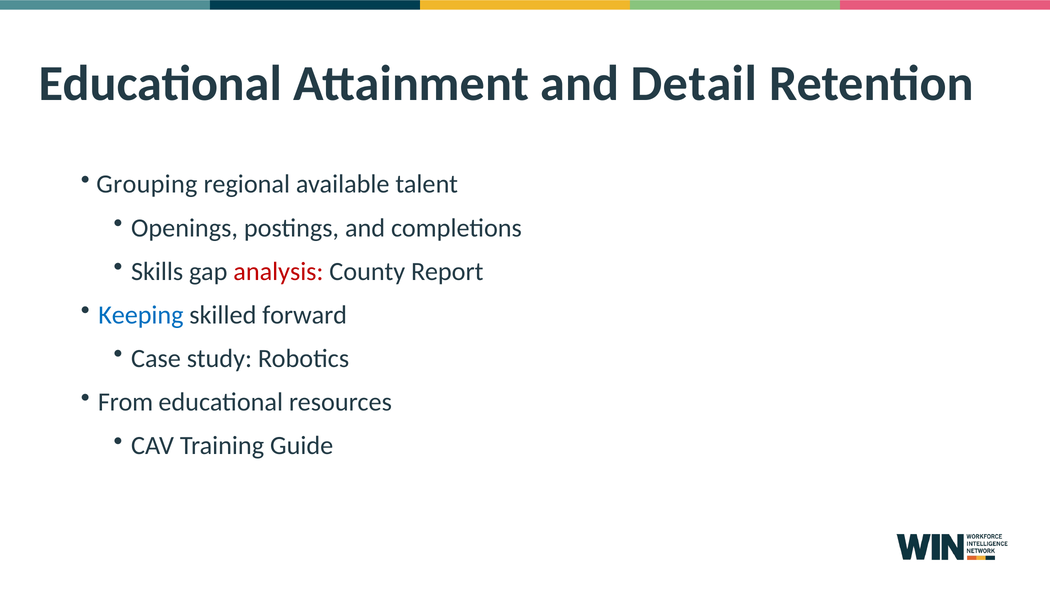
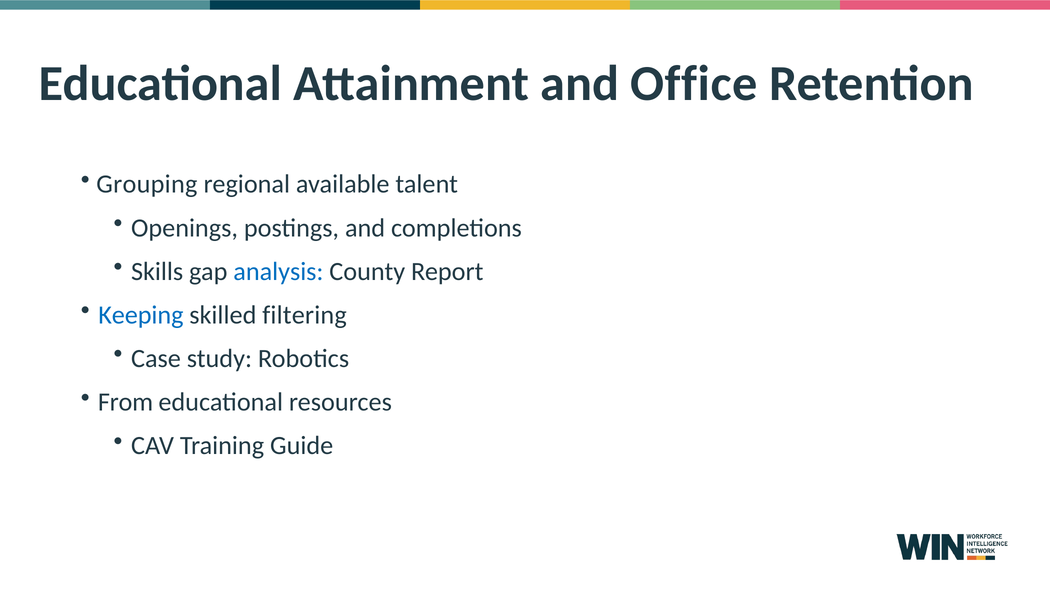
Detail: Detail -> Office (694, 84)
analysis colour: red -> blue (278, 271)
forward: forward -> filtering (305, 315)
